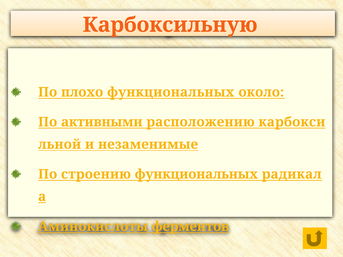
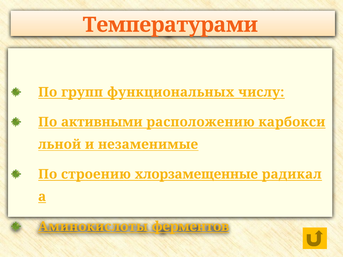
Карбоксильную: Карбоксильную -> Температурами (170, 25)
плохо: плохо -> групп (82, 92)
около: около -> числу (261, 92)
строению функциональных: функциональных -> хлорзамещенные (196, 174)
